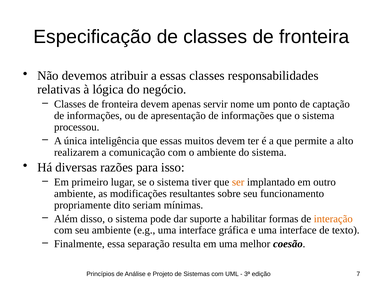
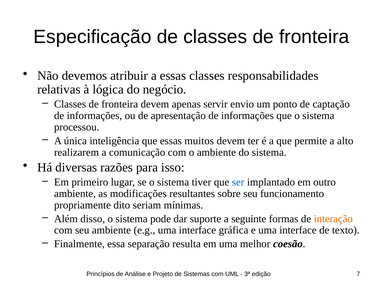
nome: nome -> envio (242, 104)
ser colour: orange -> blue (238, 182)
habilitar: habilitar -> seguinte (249, 219)
